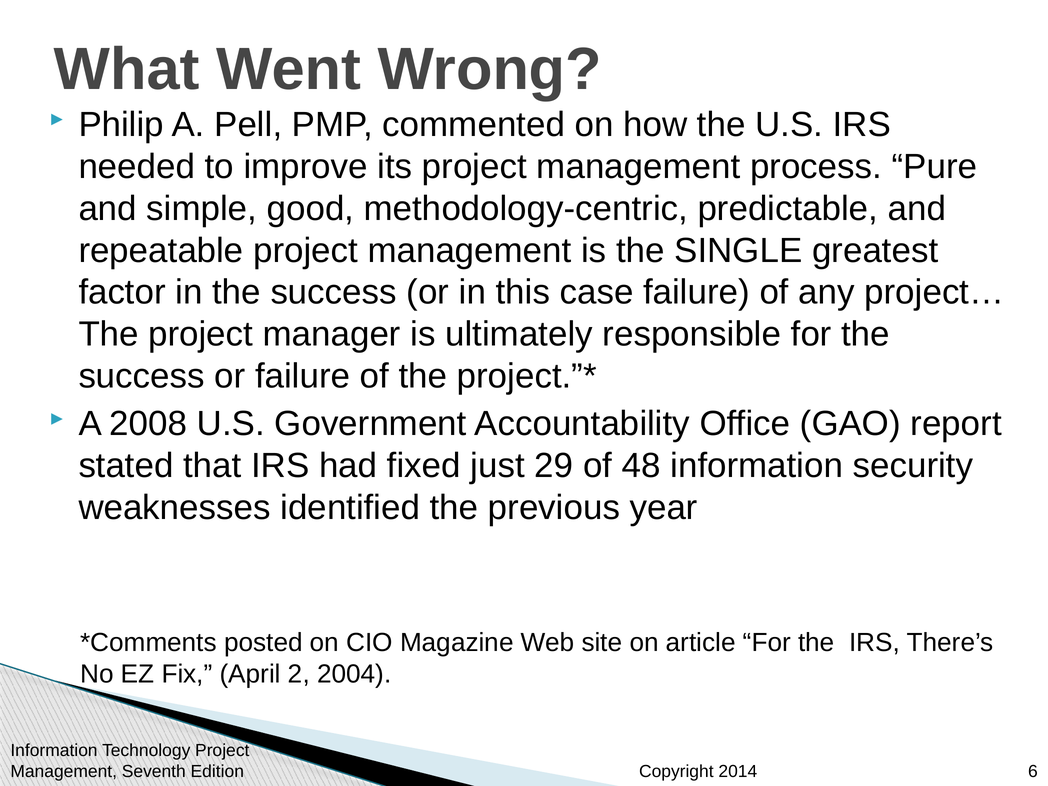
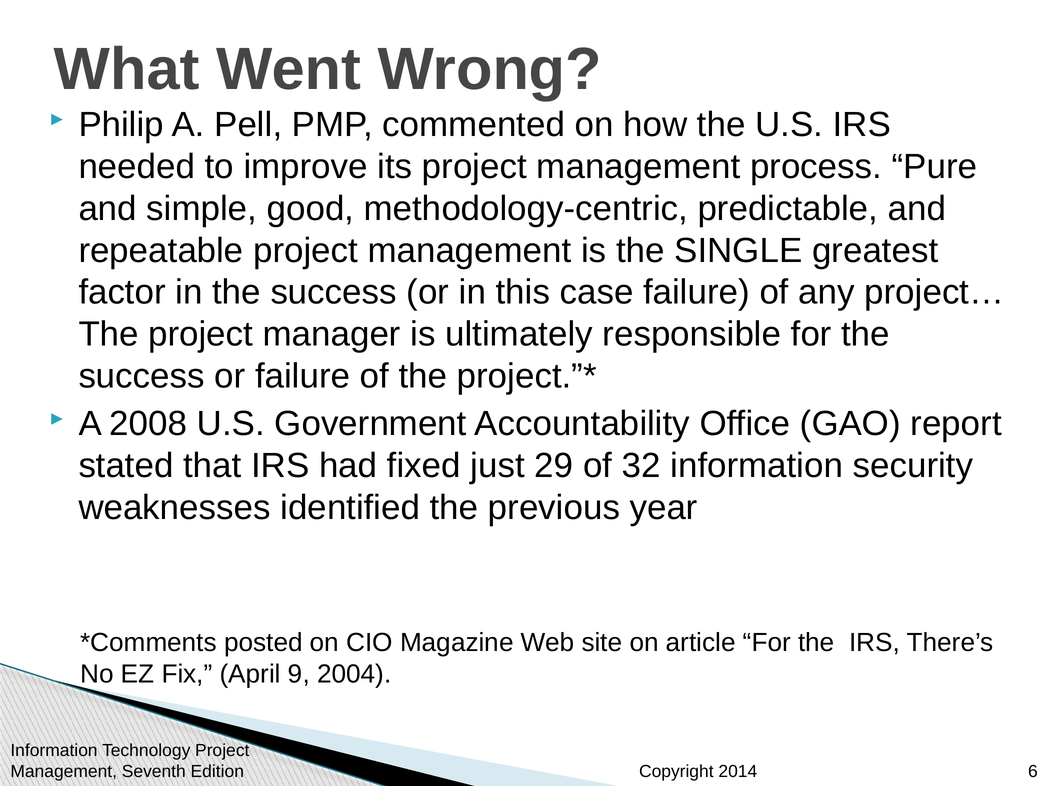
48: 48 -> 32 (641, 466)
2: 2 -> 9 (299, 674)
